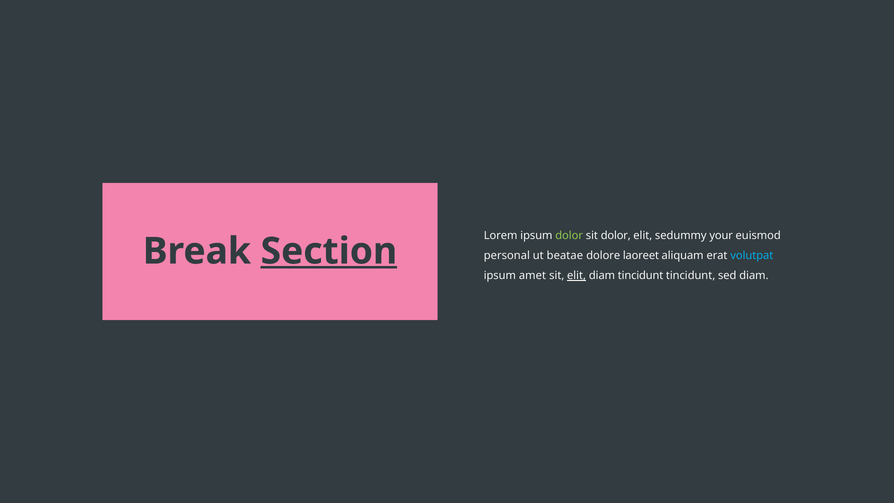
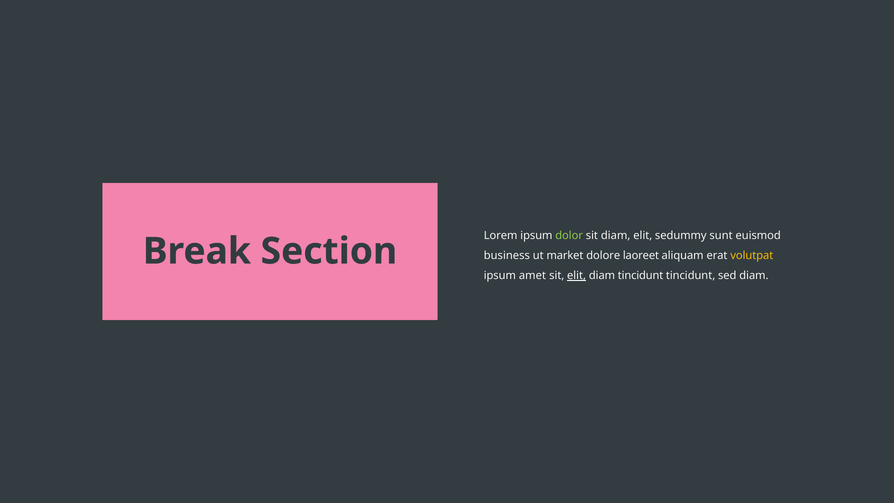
sit dolor: dolor -> diam (616, 235)
your: your -> sunt (721, 235)
Section underline: present -> none (329, 251)
personal: personal -> business (507, 256)
beatae: beatae -> market (565, 256)
volutpat colour: light blue -> yellow (752, 256)
